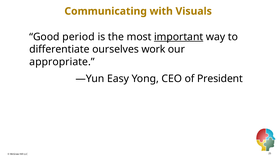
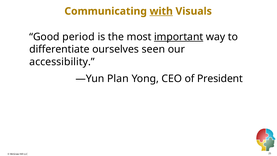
with underline: none -> present (161, 11)
work: work -> seen (153, 49)
appropriate: appropriate -> accessibility (62, 62)
Easy: Easy -> Plan (118, 79)
